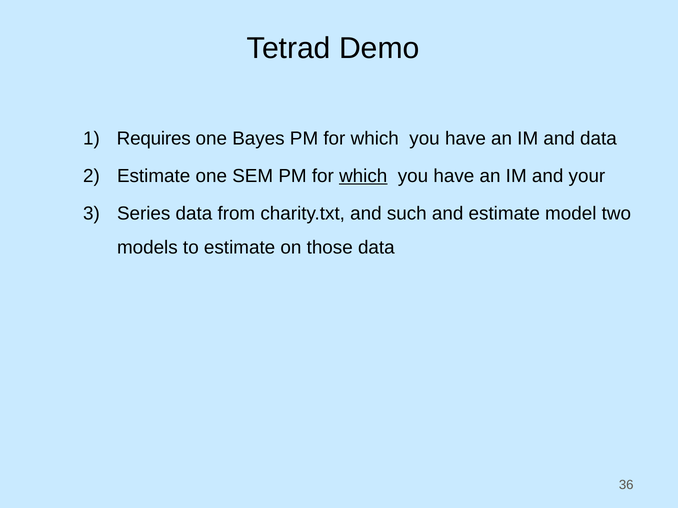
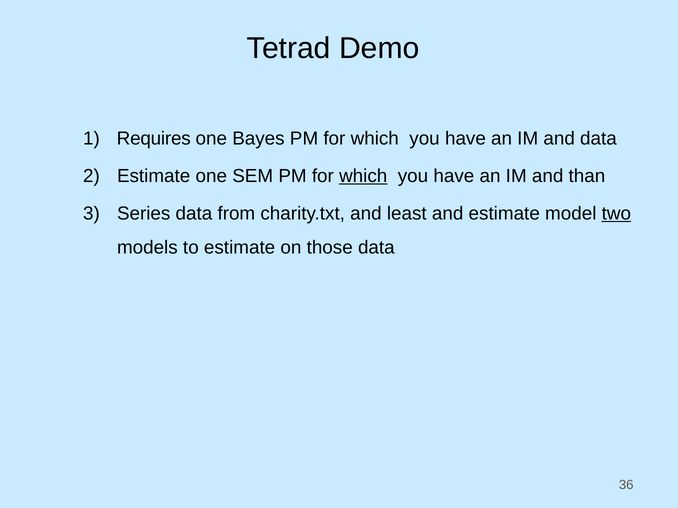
your: your -> than (587, 176)
such: such -> least (407, 214)
two underline: none -> present (616, 214)
